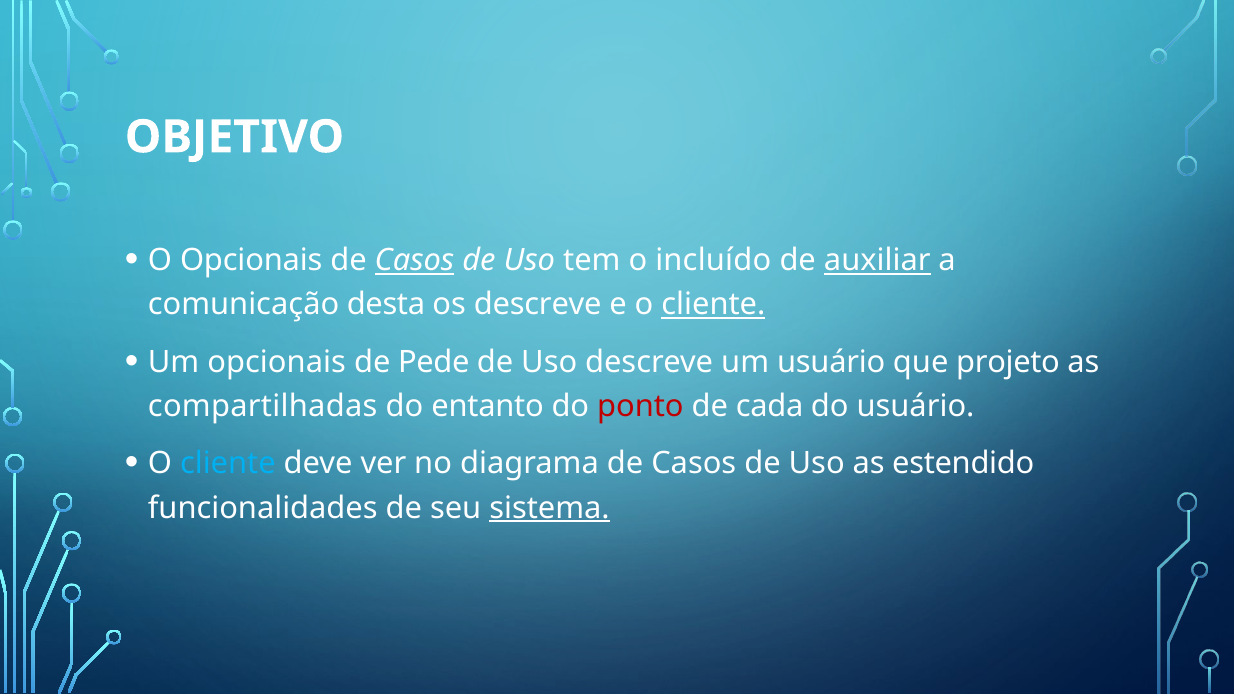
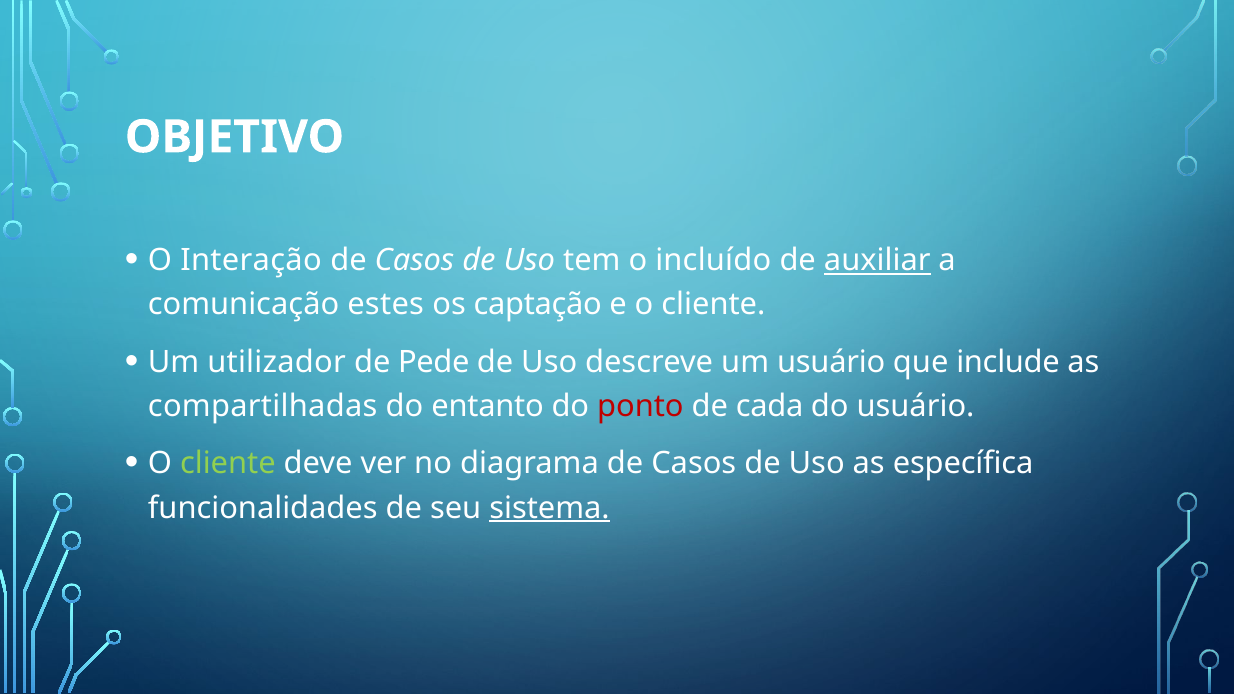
O Opcionais: Opcionais -> Interação (251, 260)
Casos underline: present -> none (414, 260)
desta: desta -> estes (386, 305)
os descreve: descreve -> captação (538, 305)
cliente underline: present -> none (713, 305)
Um opcionais: opcionais -> utilizador (277, 362)
projeto: projeto -> include (1008, 362)
cliente colour: light blue -> light green (228, 464)
estendido: estendido -> específica (963, 464)
